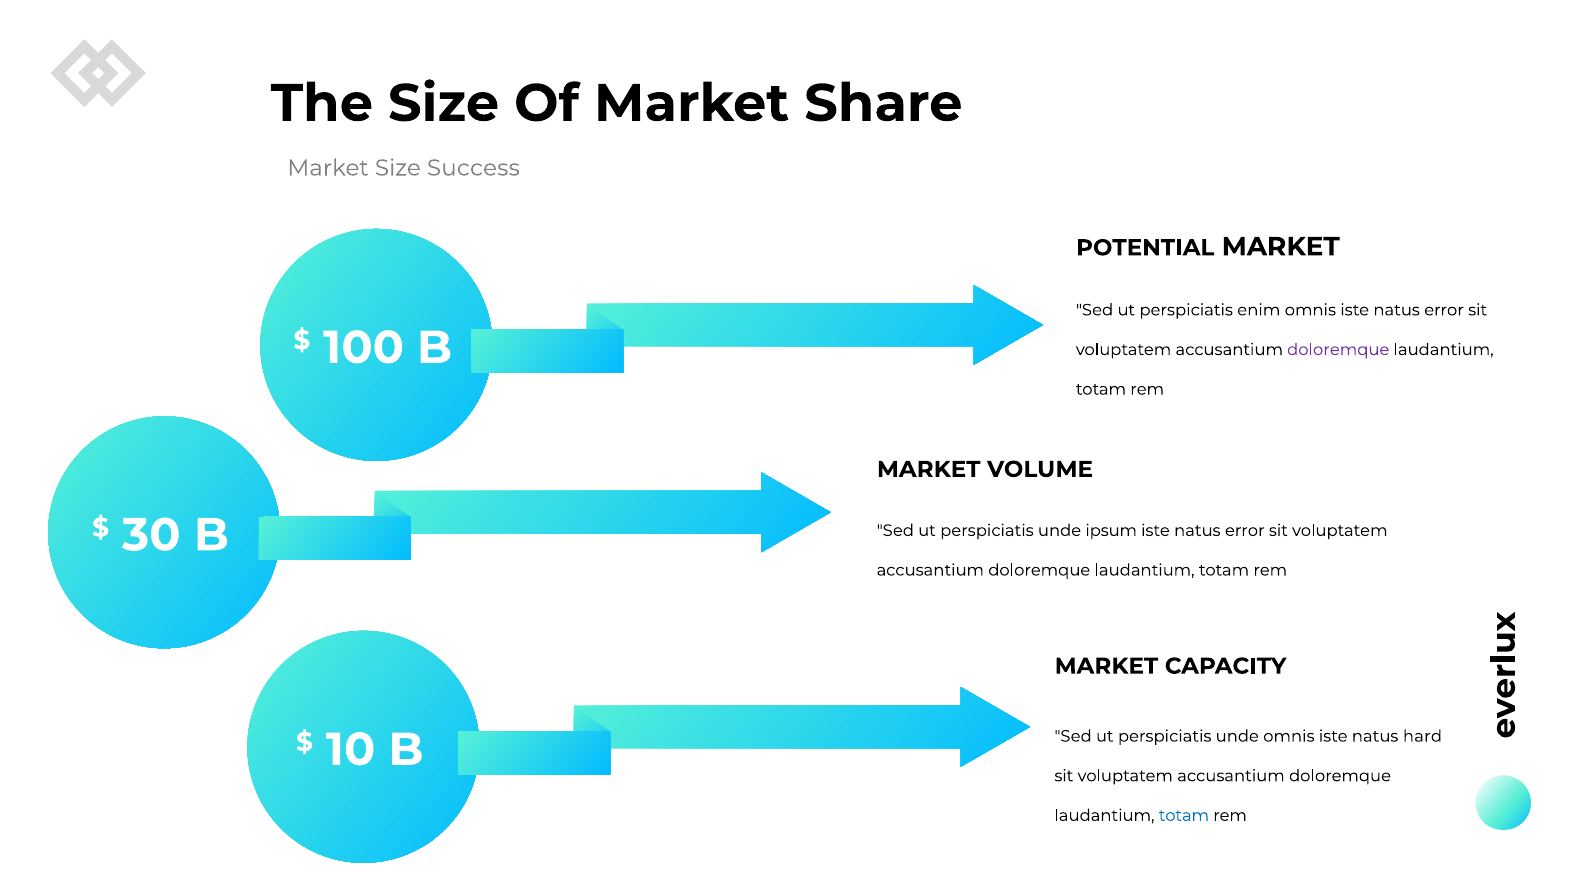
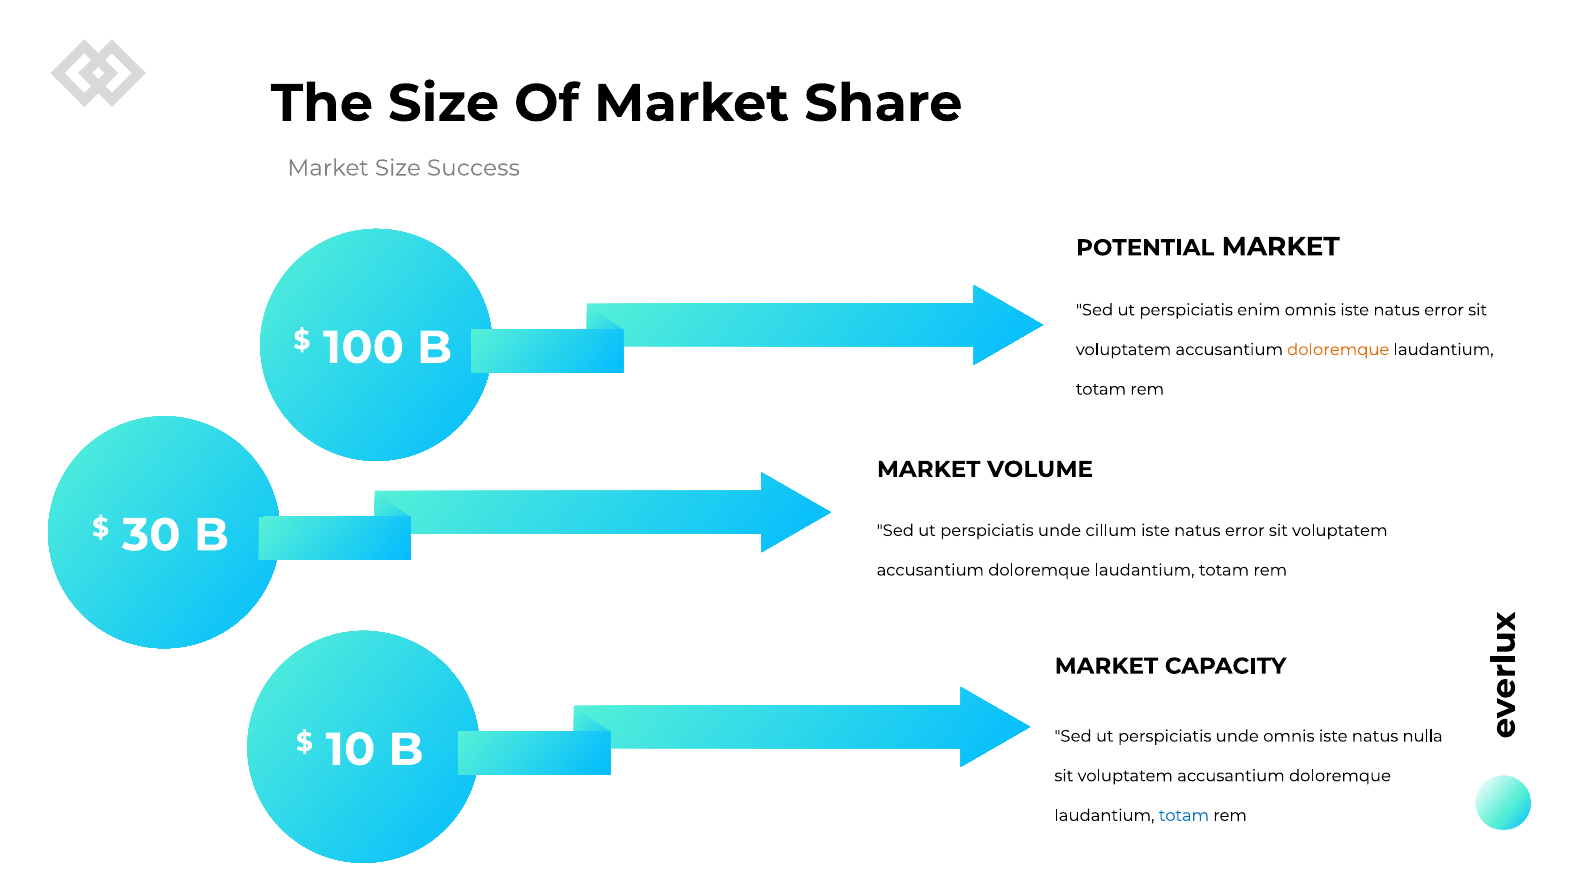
doloremque colour: purple -> orange (1338, 350)
ipsum: ipsum -> cillum (1111, 531)
hard: hard -> nulla (1423, 737)
